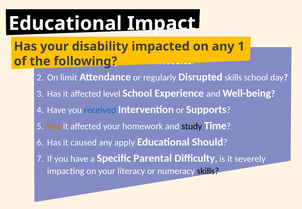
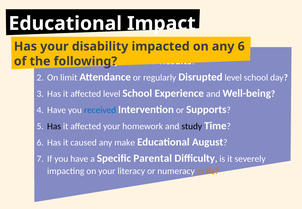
any 1: 1 -> 6 (241, 46)
Disrupted skills: skills -> level (233, 78)
Has colour: orange -> black (54, 126)
apply: apply -> make (125, 143)
Should: Should -> August (208, 142)
skills colour: black -> orange (208, 171)
